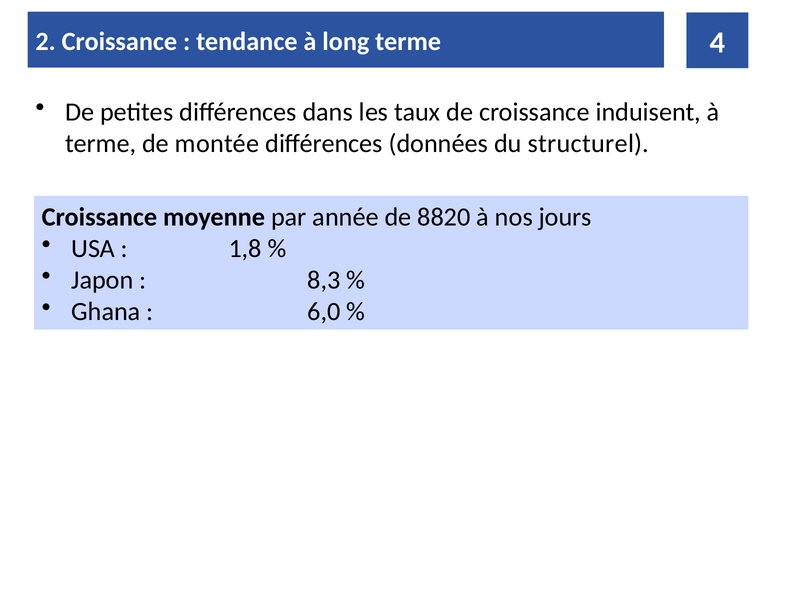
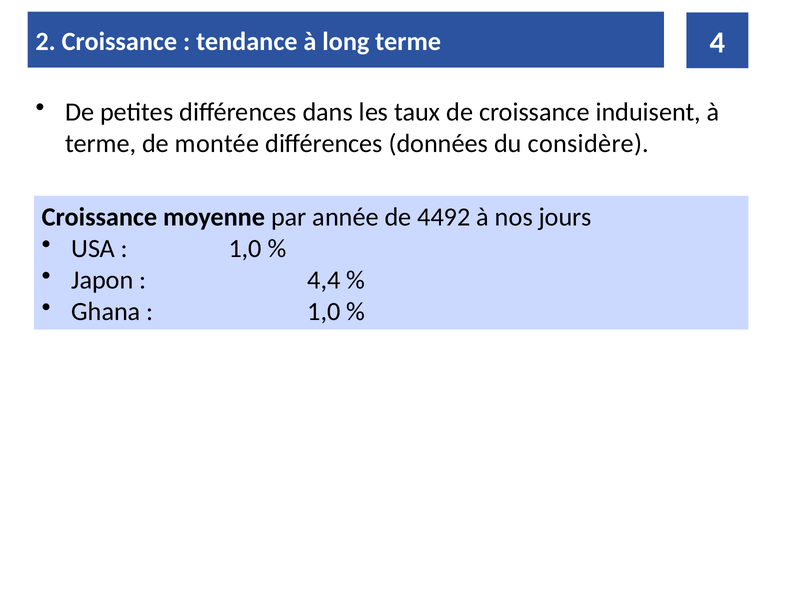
structurel: structurel -> considère (589, 144)
8820: 8820 -> 4492 (444, 217)
1,8: 1,8 -> 1,0 (245, 249)
8,3: 8,3 -> 4,4 (324, 280)
6,0: 6,0 -> 1,0 (324, 312)
